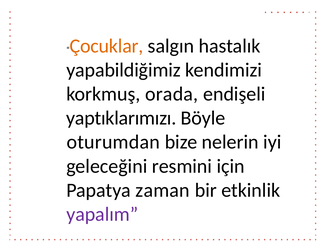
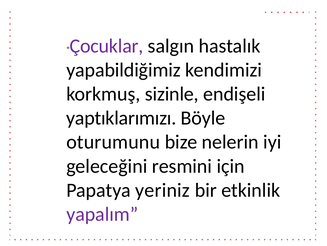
Çocuklar colour: orange -> purple (107, 46)
orada: orada -> sizinle (172, 94)
oturumdan: oturumdan -> oturumunu (113, 142)
zaman: zaman -> yeriniz (163, 190)
